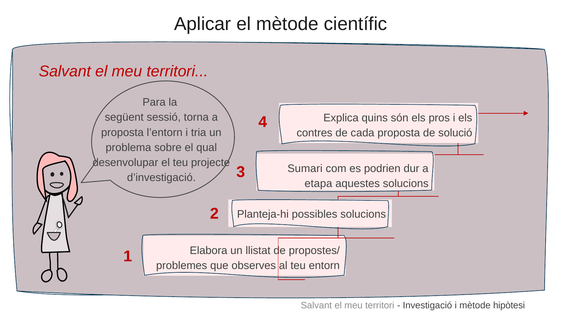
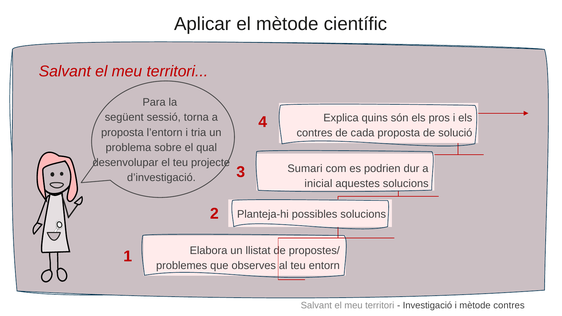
etapa: etapa -> inicial (318, 184)
mètode hipòtesi: hipòtesi -> contres (509, 306)
